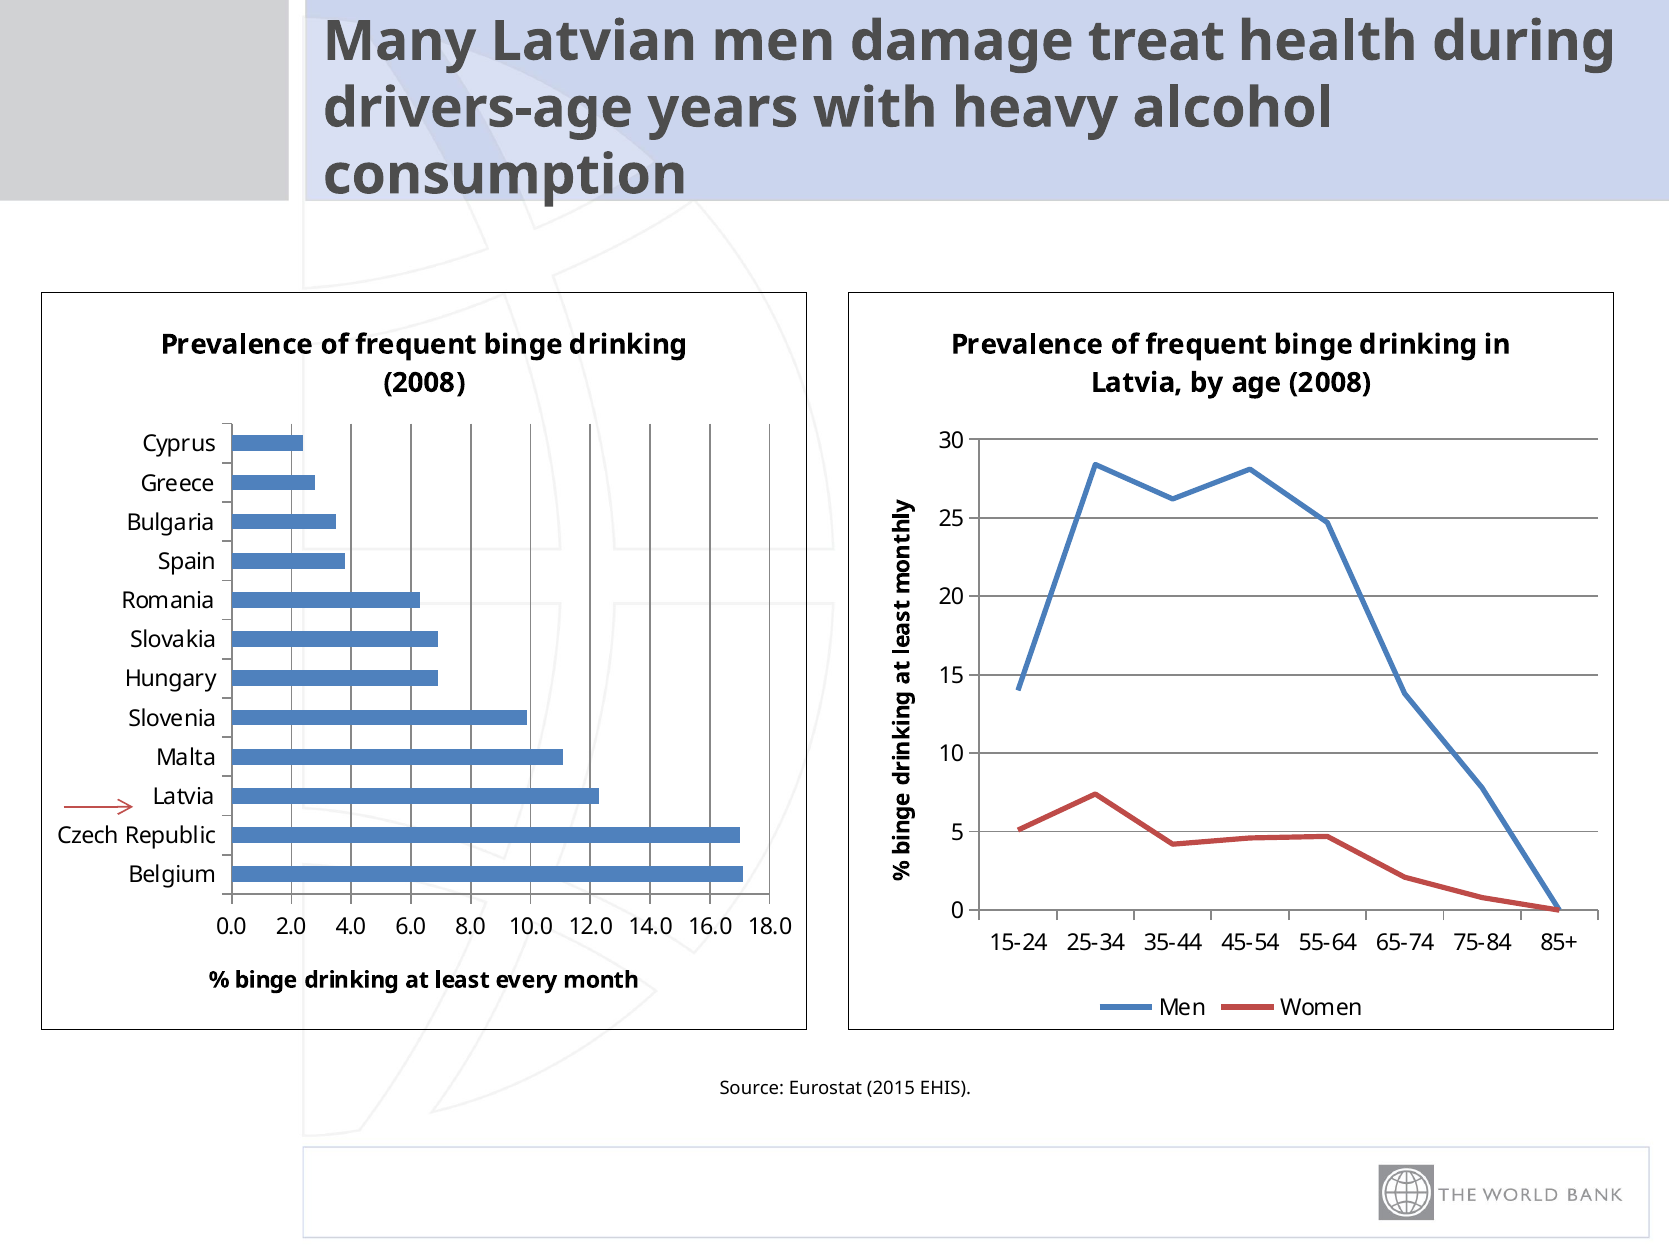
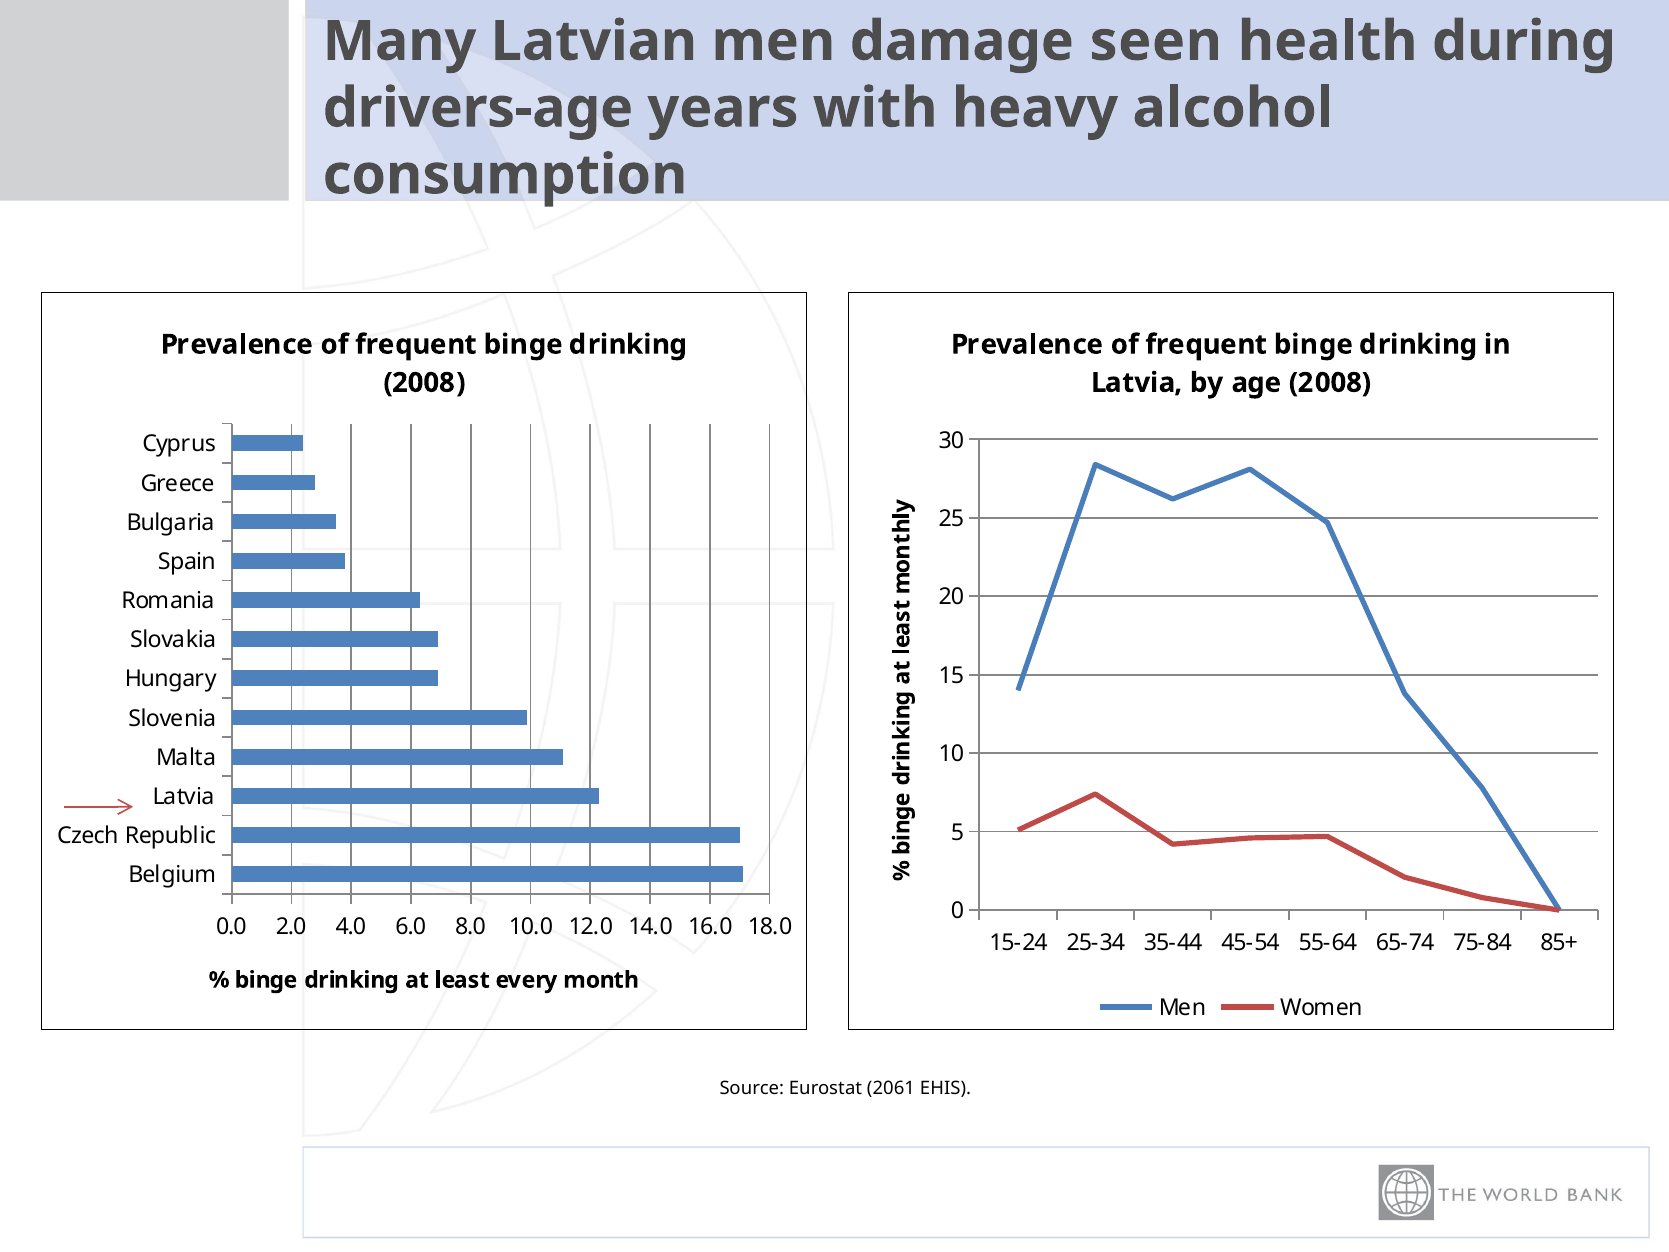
treat: treat -> seen (1156, 41)
2015: 2015 -> 2061 (891, 1088)
